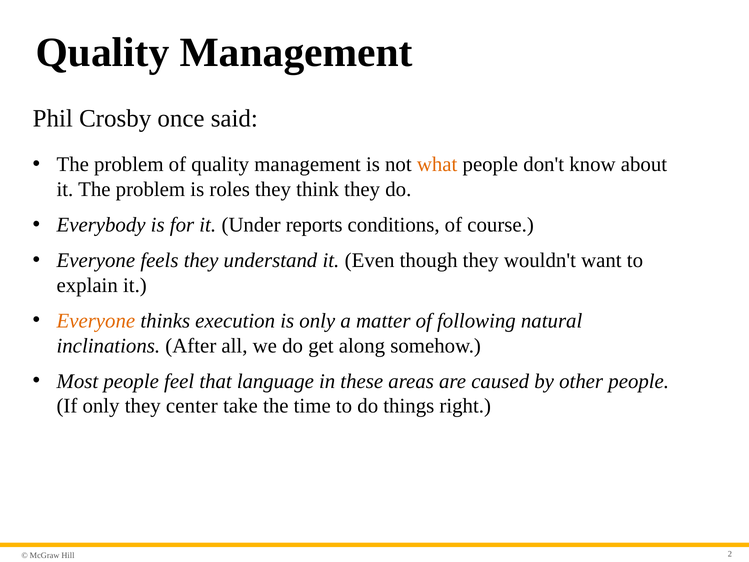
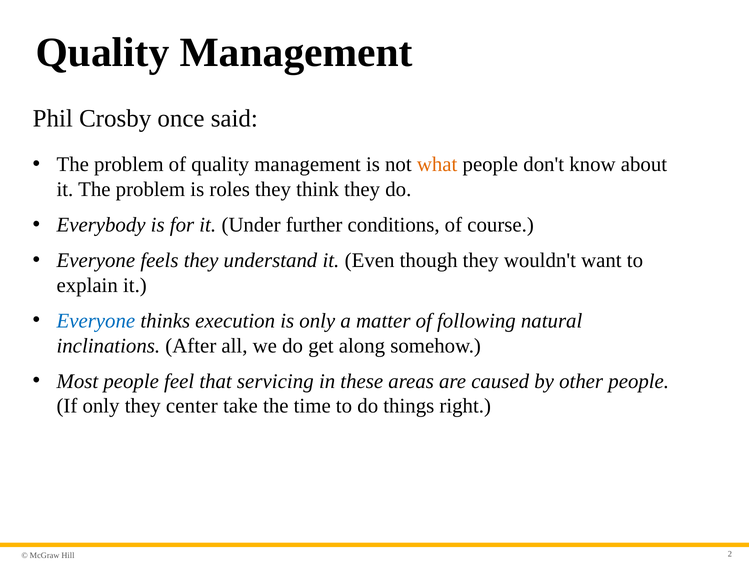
reports: reports -> further (314, 225)
Everyone colour: orange -> blue (96, 321)
language: language -> servicing (275, 381)
